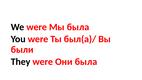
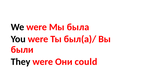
Они была: была -> could (86, 62)
